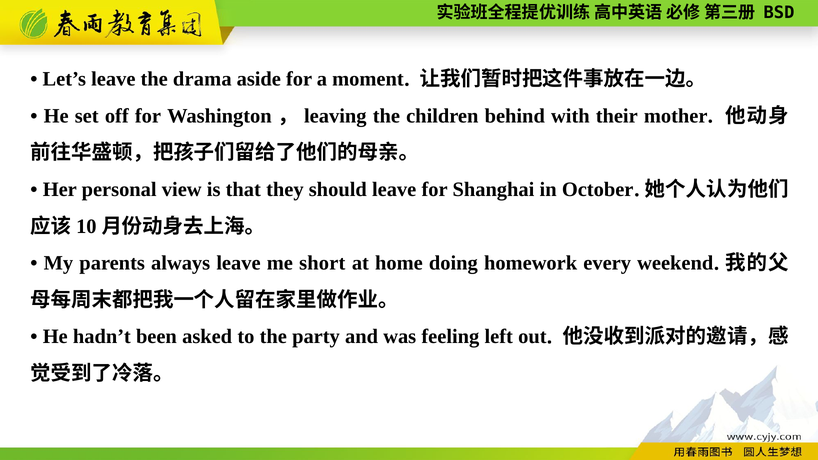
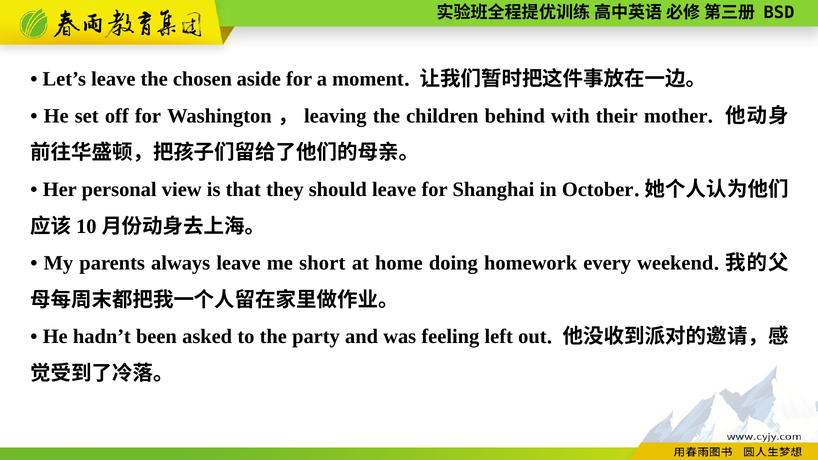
drama: drama -> chosen (202, 79)
